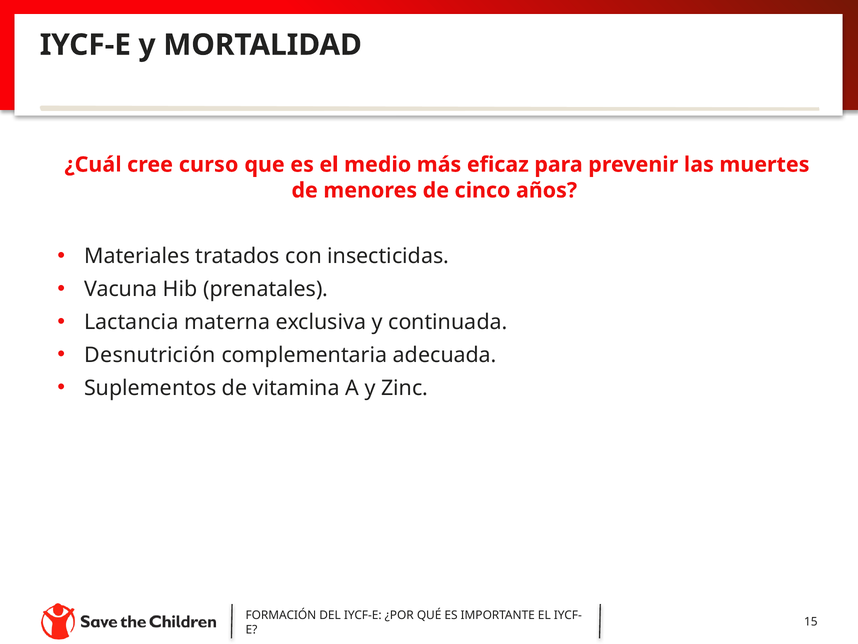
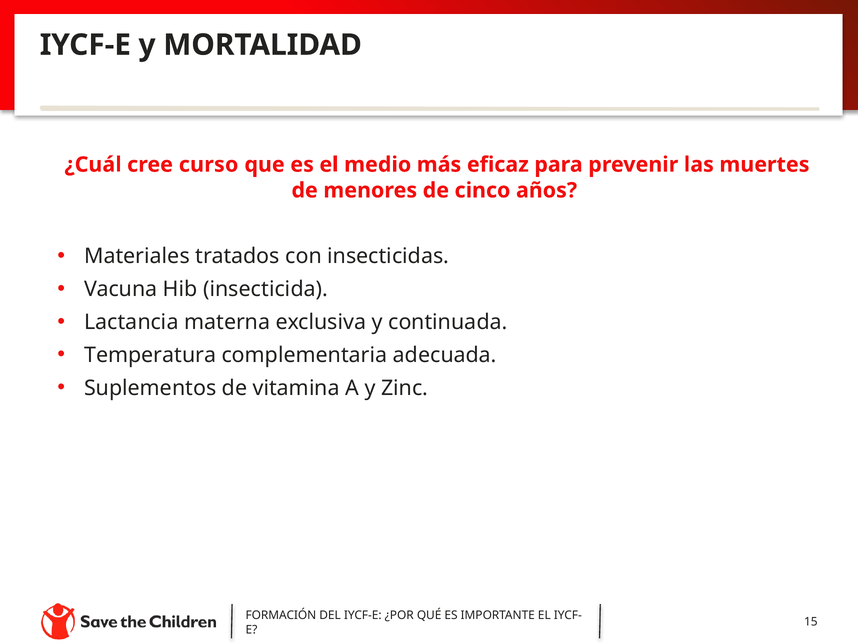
prenatales: prenatales -> insecticida (266, 289)
Desnutrición: Desnutrición -> Temperatura (150, 355)
